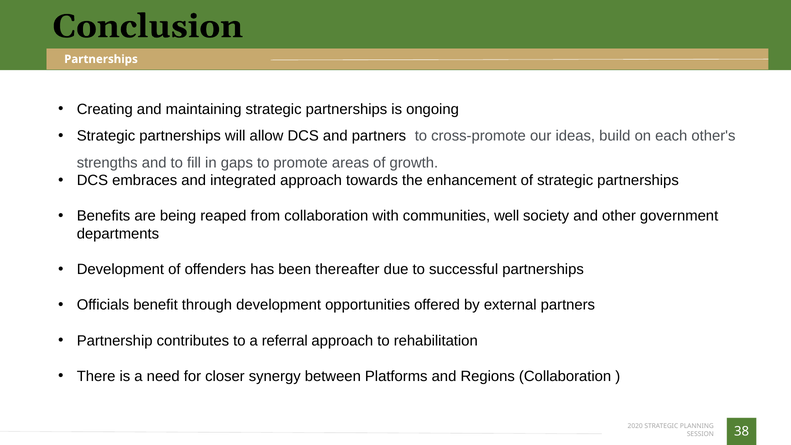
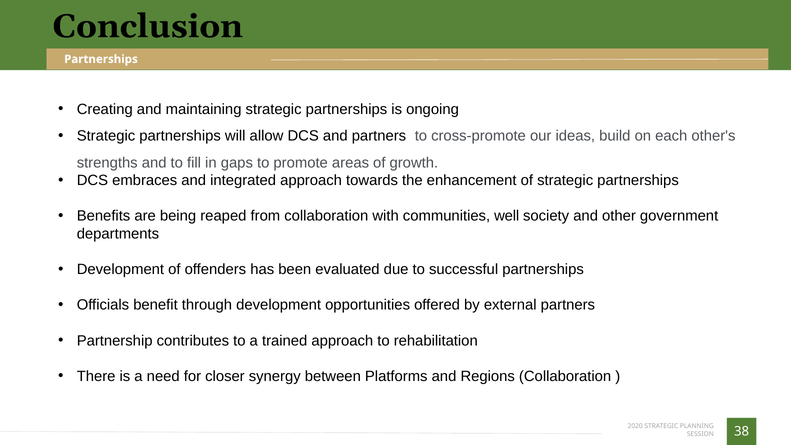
thereafter: thereafter -> evaluated (347, 269)
referral: referral -> trained (285, 341)
